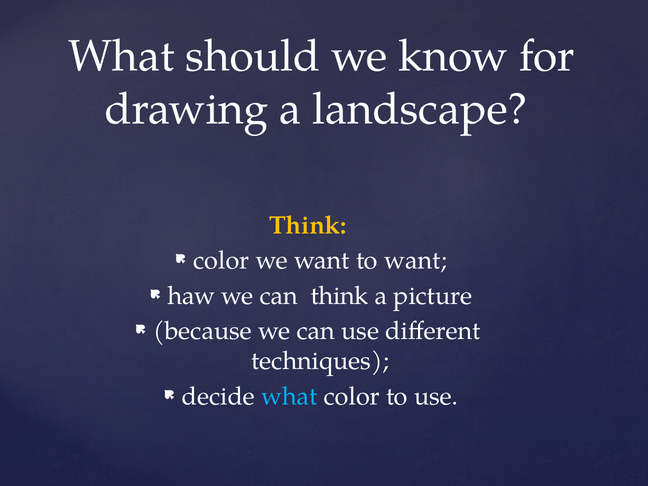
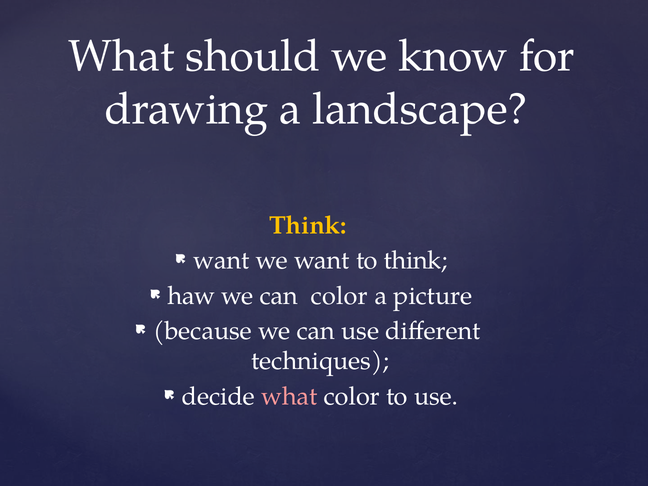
color: color -> want (221, 260)
to want: want -> think (416, 260)
can think: think -> color (339, 296)
what colour: light blue -> pink (289, 396)
